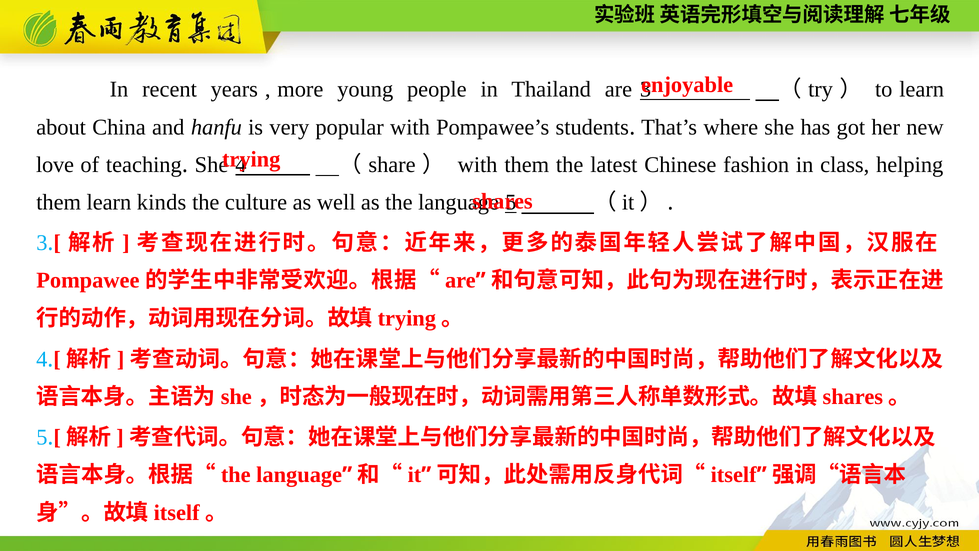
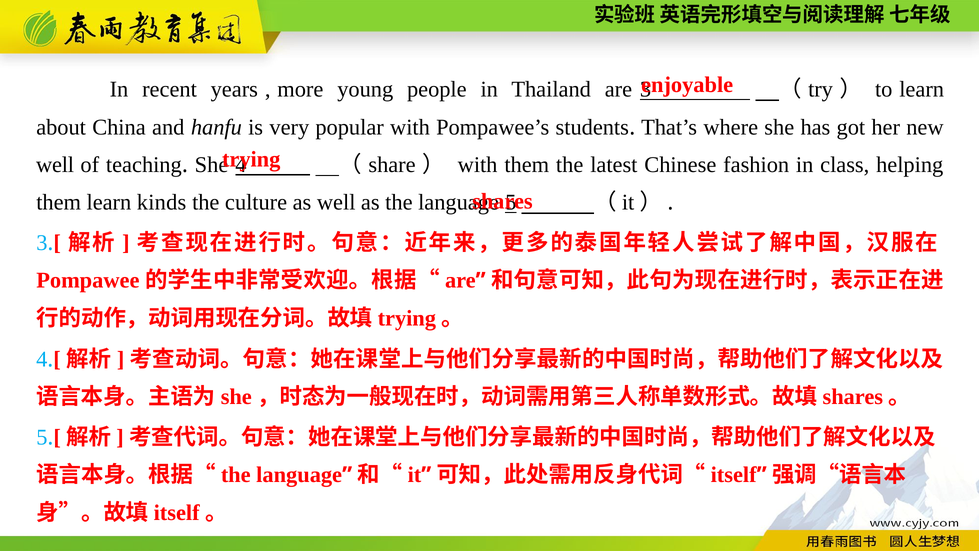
love: love -> well (55, 165)
